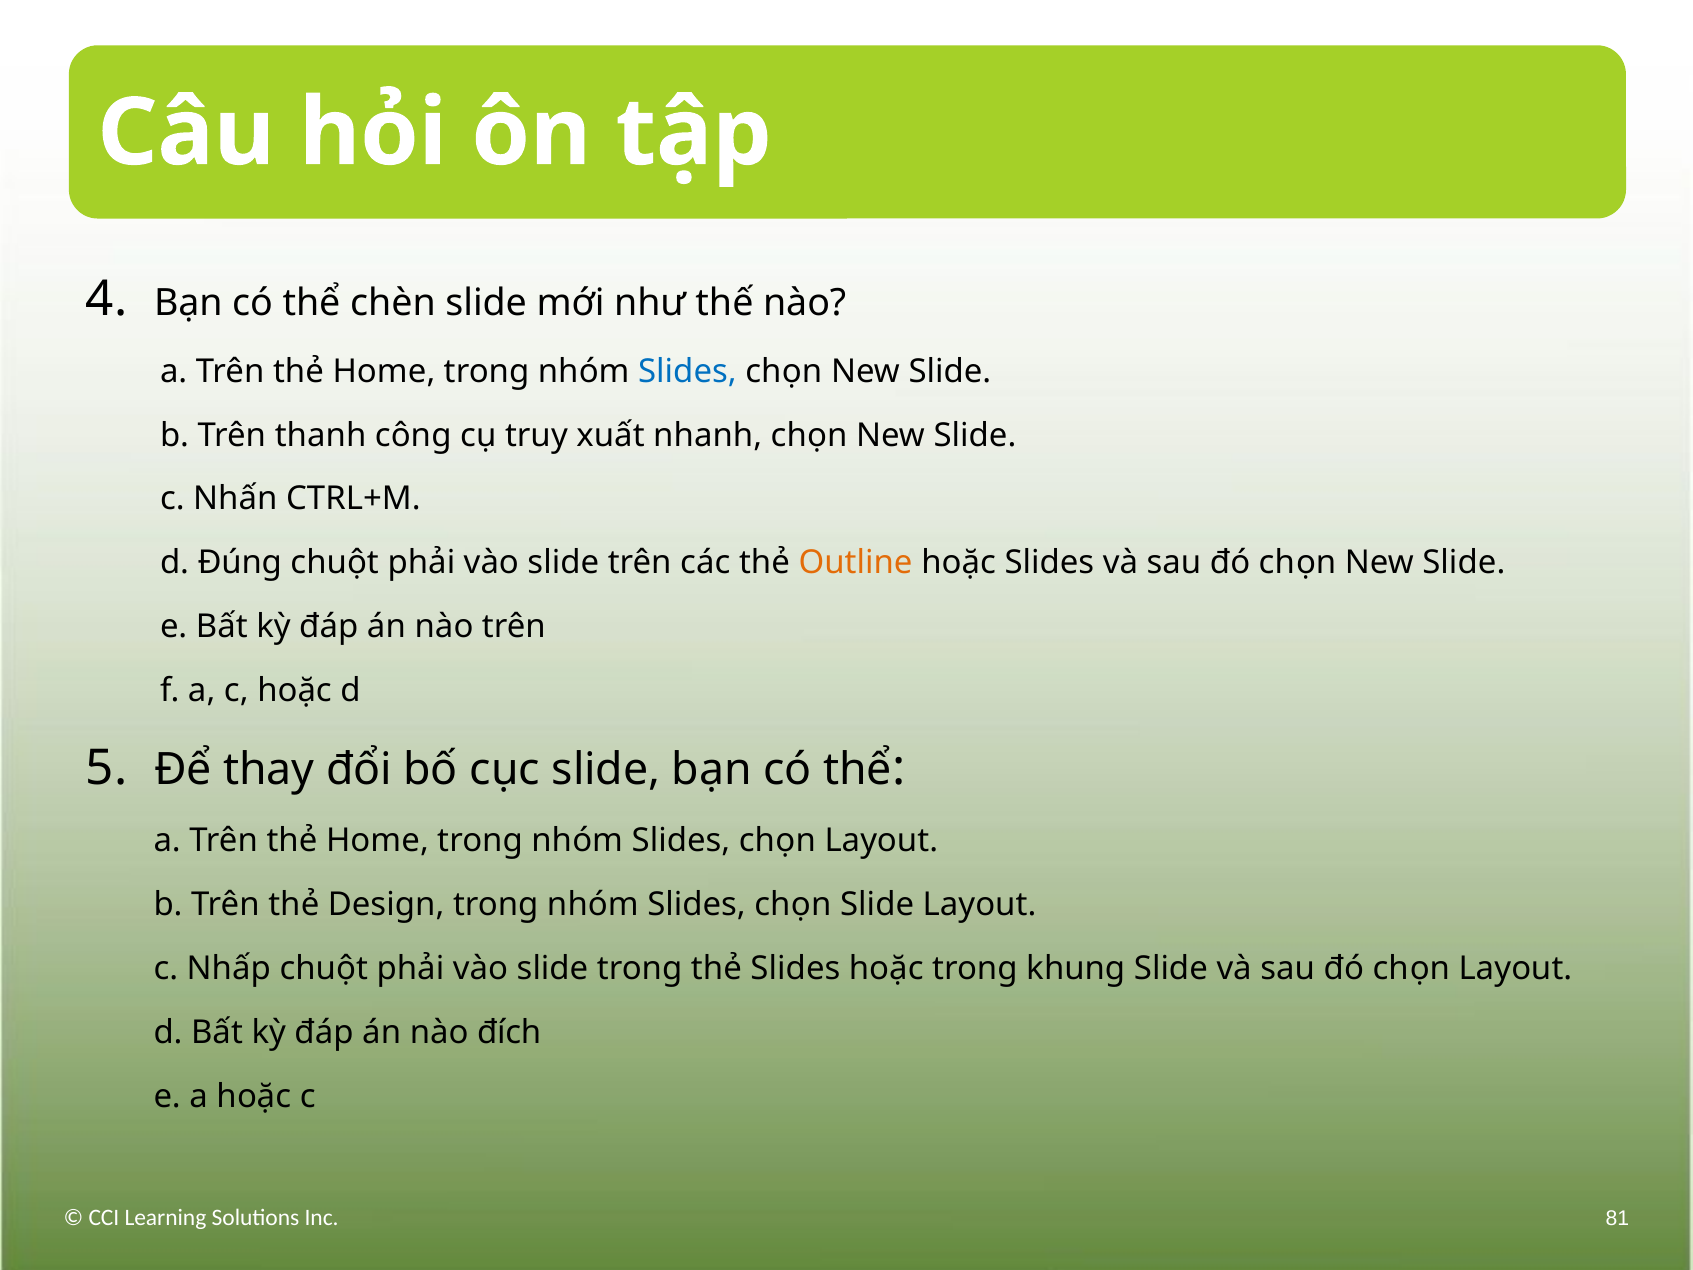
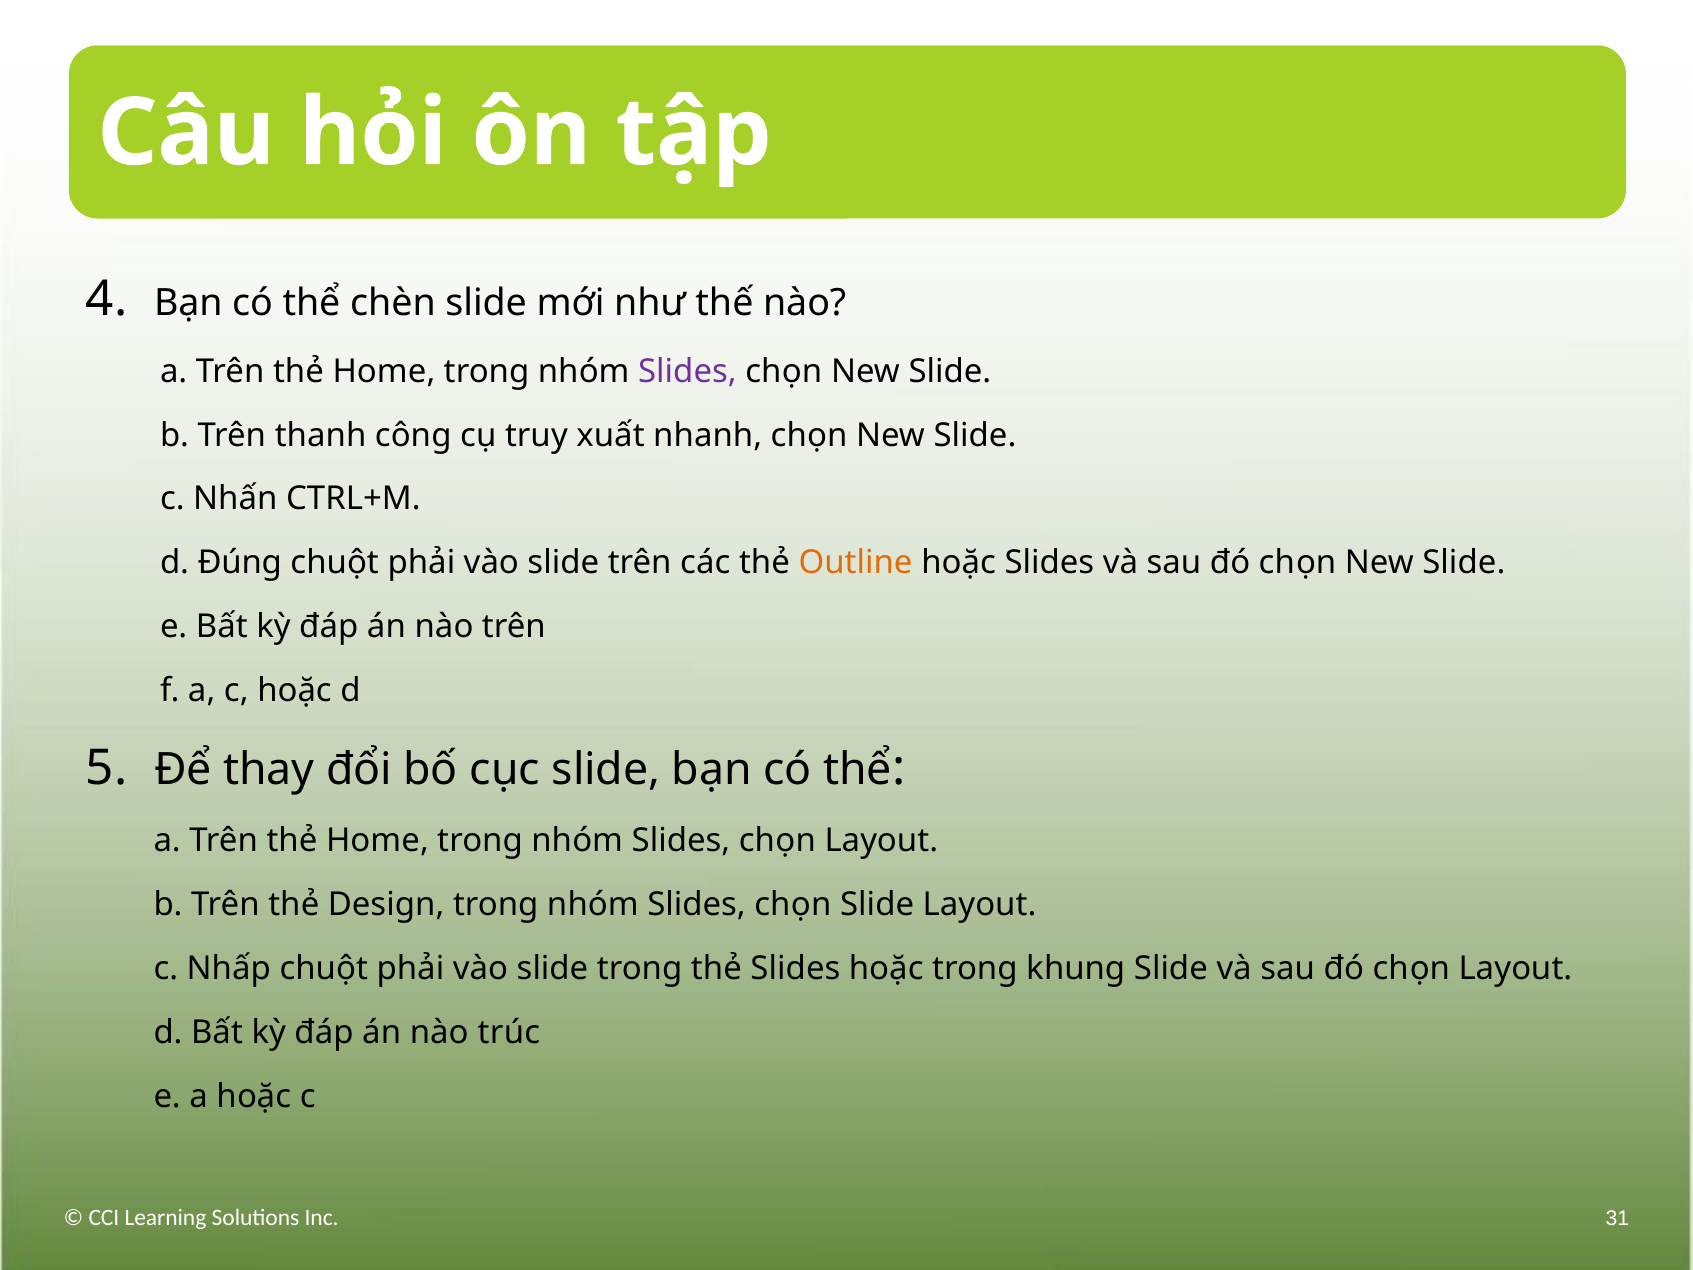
Slides colour: blue -> purple (687, 371)
đích: đích -> trúc (509, 1032)
81: 81 -> 31 (1617, 1218)
